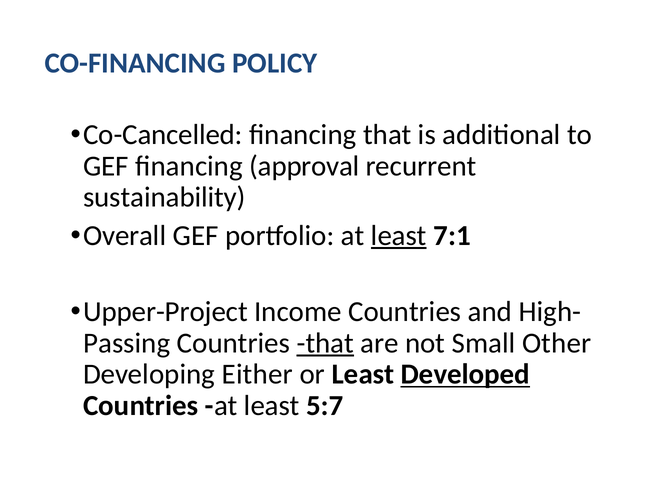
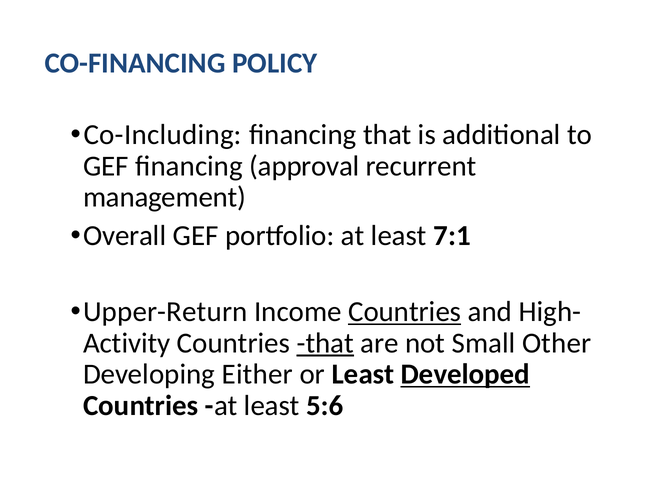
Co-Cancelled: Co-Cancelled -> Co-Including (163, 135)
sustainability: sustainability -> management (164, 197)
least underline: present -> none (399, 236)
Upper-Project: Upper-Project -> Upper-Return (165, 312)
Countries underline: none -> present (405, 312)
Passing: Passing -> Activity (127, 343)
5:7: 5:7 -> 5:6 (325, 406)
